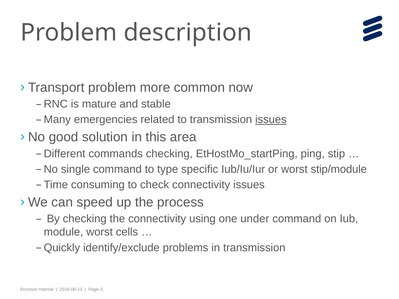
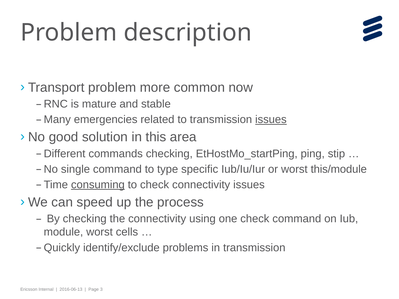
stip/module: stip/module -> this/module (339, 169)
consuming underline: none -> present (98, 185)
one under: under -> check (255, 219)
